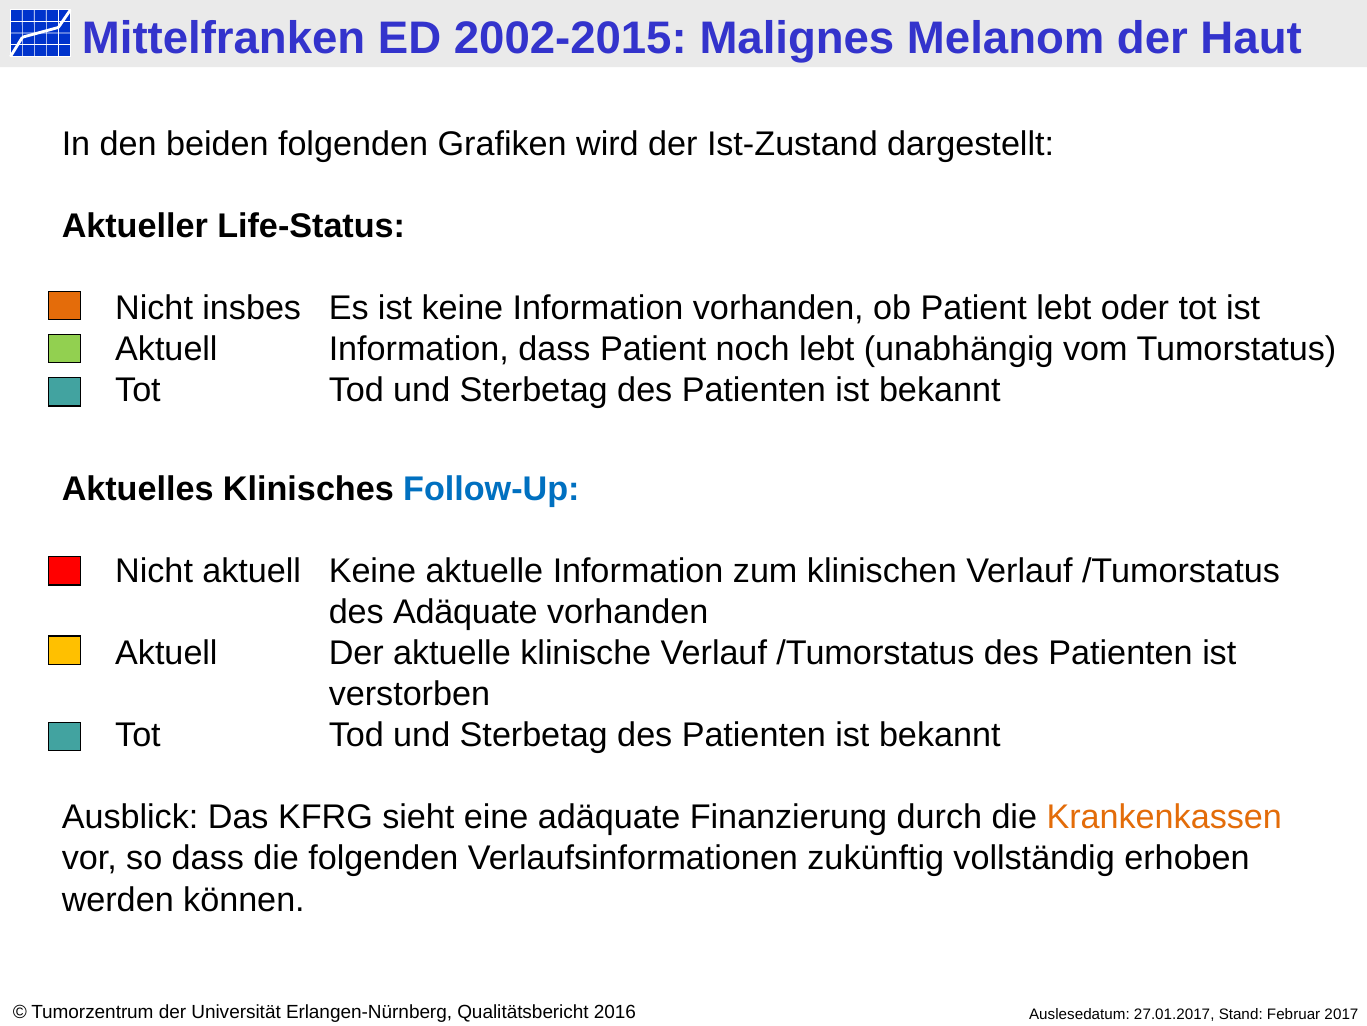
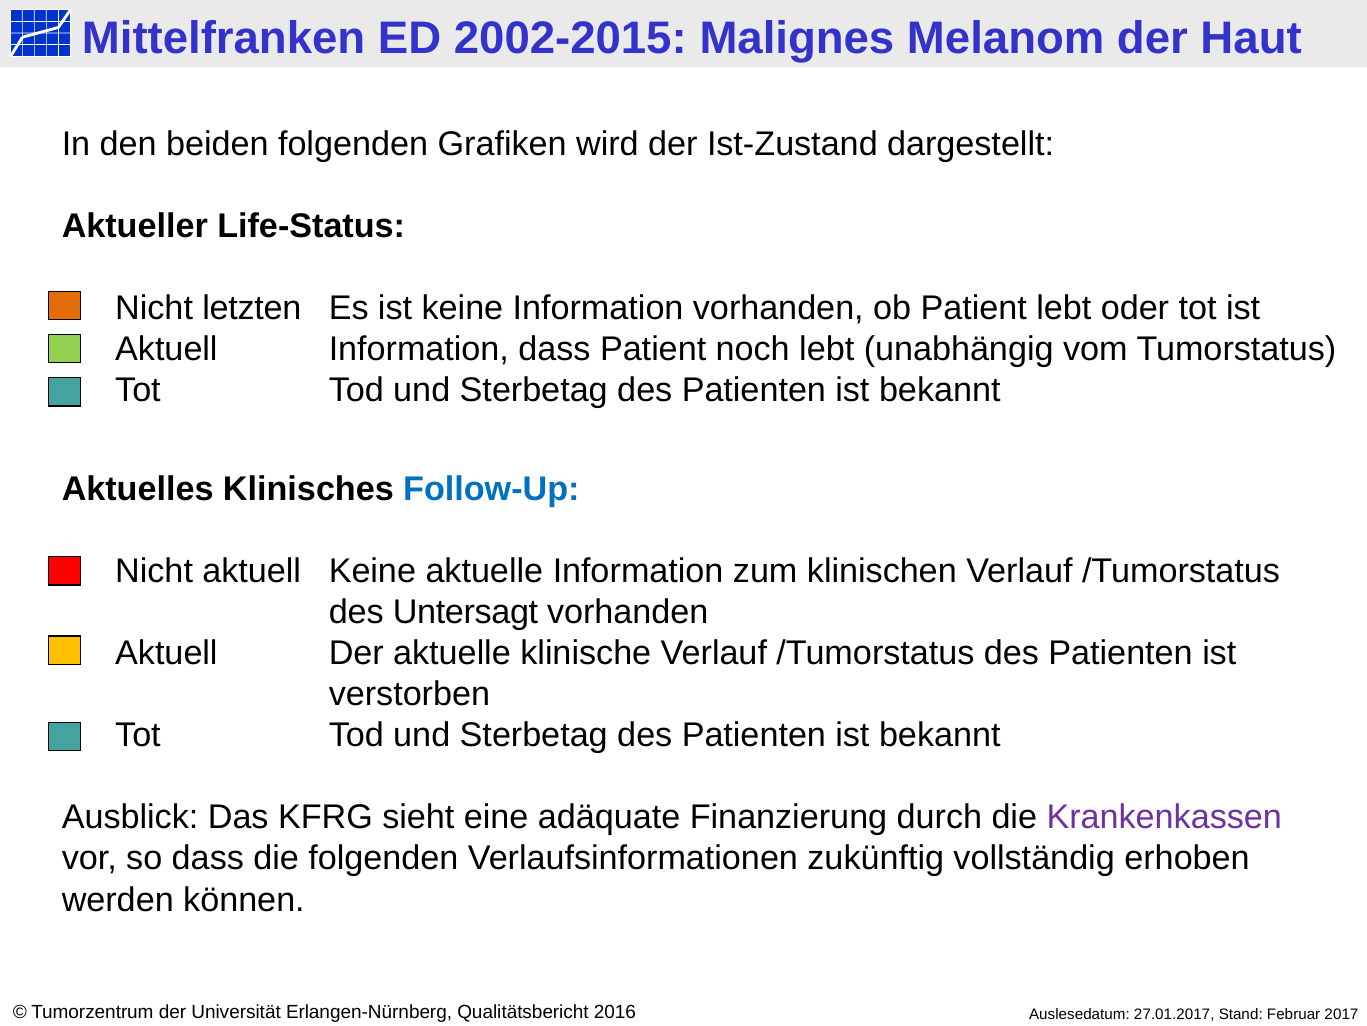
insbes: insbes -> letzten (252, 308)
des Adäquate: Adäquate -> Untersagt (465, 612)
Krankenkassen colour: orange -> purple (1164, 817)
